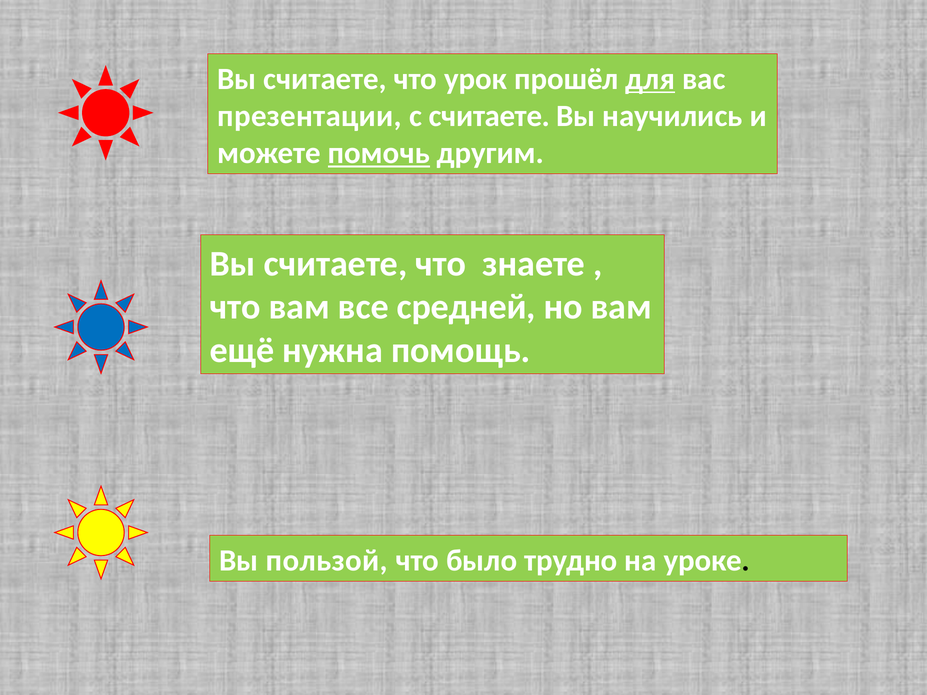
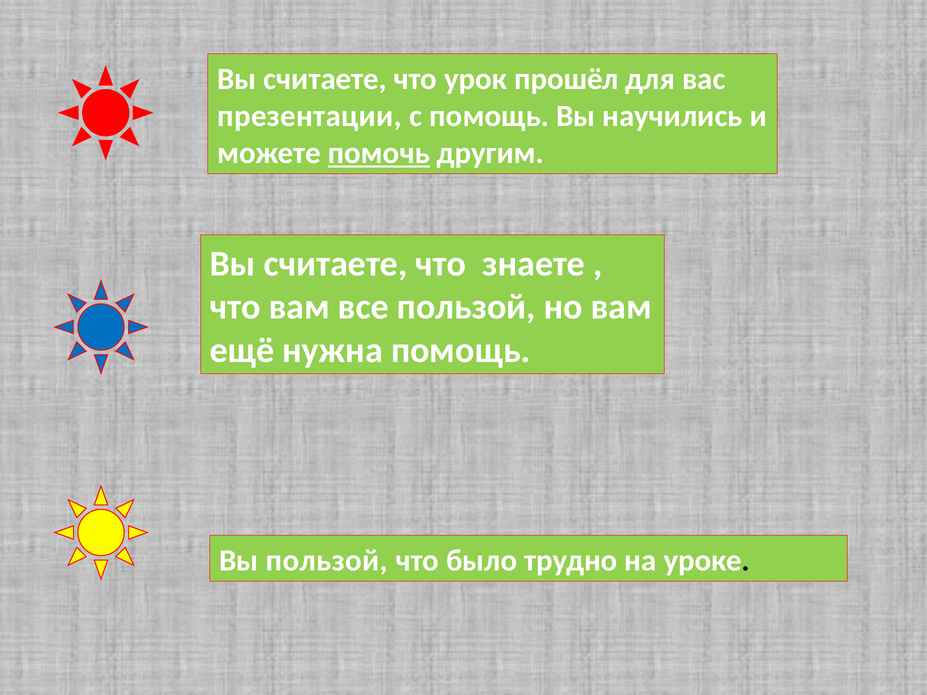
для underline: present -> none (650, 79)
с считаете: считаете -> помощь (489, 116)
все средней: средней -> пользой (466, 307)
